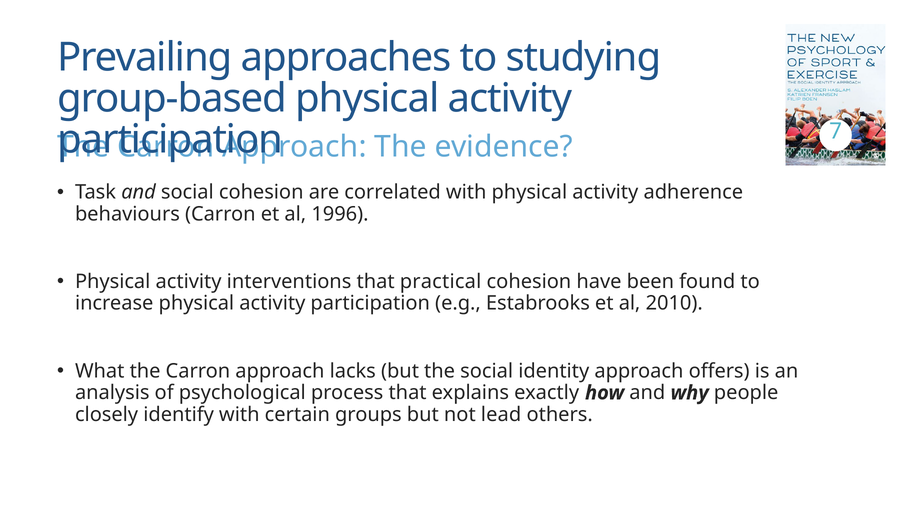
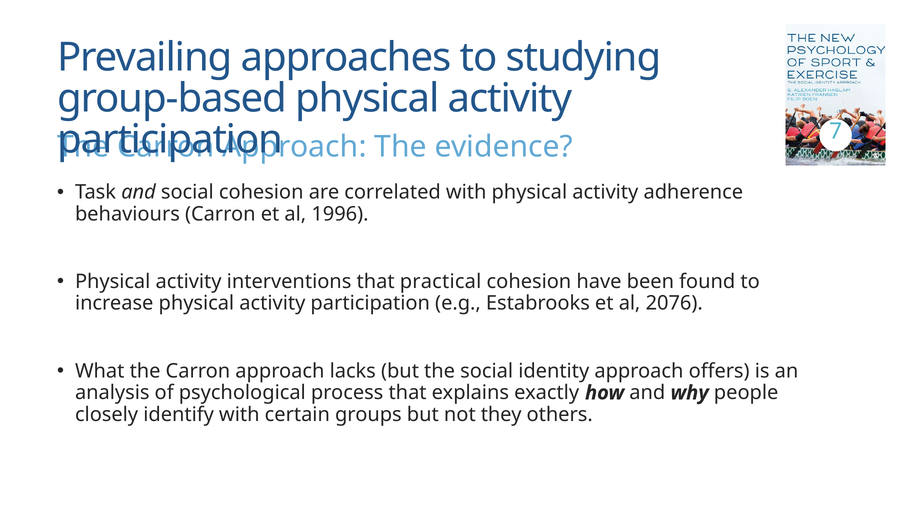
2010: 2010 -> 2076 (674, 304)
lead: lead -> they (501, 415)
